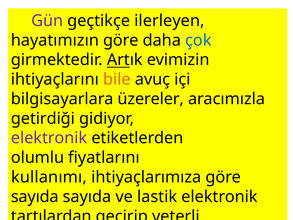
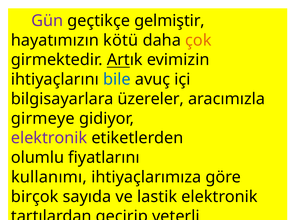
ilerleyen: ilerleyen -> gelmiştir (170, 21)
hayatımızın göre: göre -> kötü (121, 40)
çok colour: blue -> orange (198, 40)
bile colour: orange -> blue (117, 79)
getirdiği: getirdiği -> girmeye (43, 118)
sayıda: sayıda -> birçok (35, 196)
